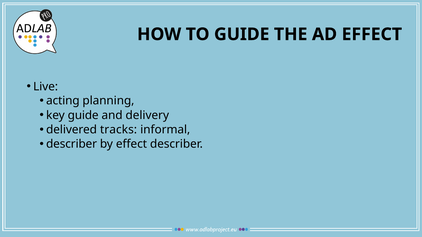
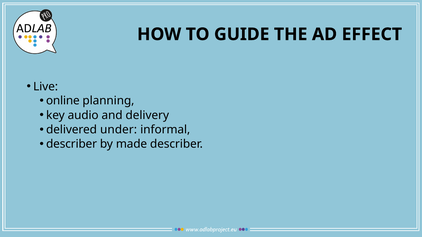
acting: acting -> online (63, 101)
key guide: guide -> audio (83, 115)
tracks: tracks -> under (119, 130)
by effect: effect -> made (132, 144)
